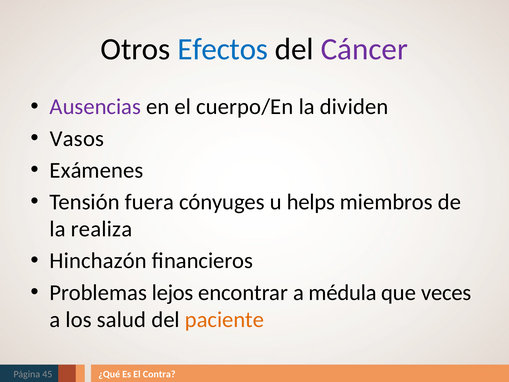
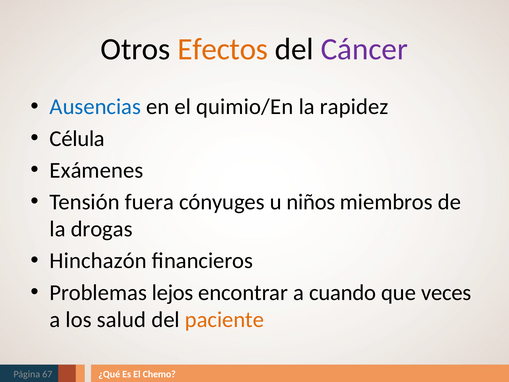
Efectos colour: blue -> orange (223, 49)
Ausencias colour: purple -> blue (95, 107)
cuerpo/En: cuerpo/En -> quimio/En (245, 107)
dividen: dividen -> rapidez (354, 107)
Vasos: Vasos -> Célula (77, 138)
helps: helps -> niños (311, 202)
realiza: realiza -> drogas (102, 229)
médula: médula -> cuando (343, 292)
45: 45 -> 67 (47, 374)
Contra: Contra -> Chemo (159, 374)
